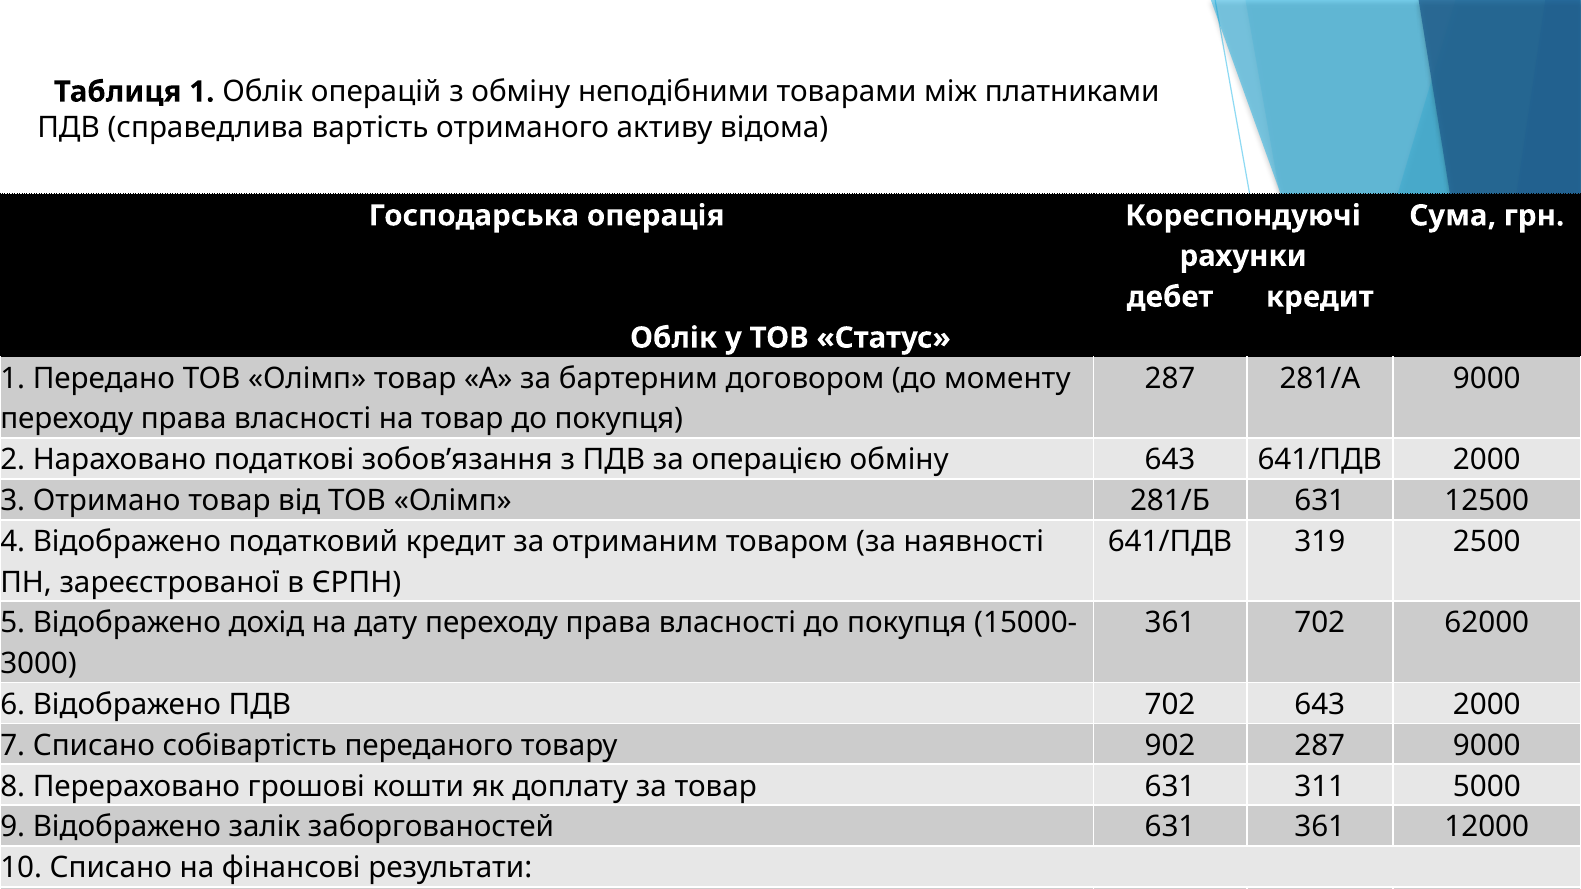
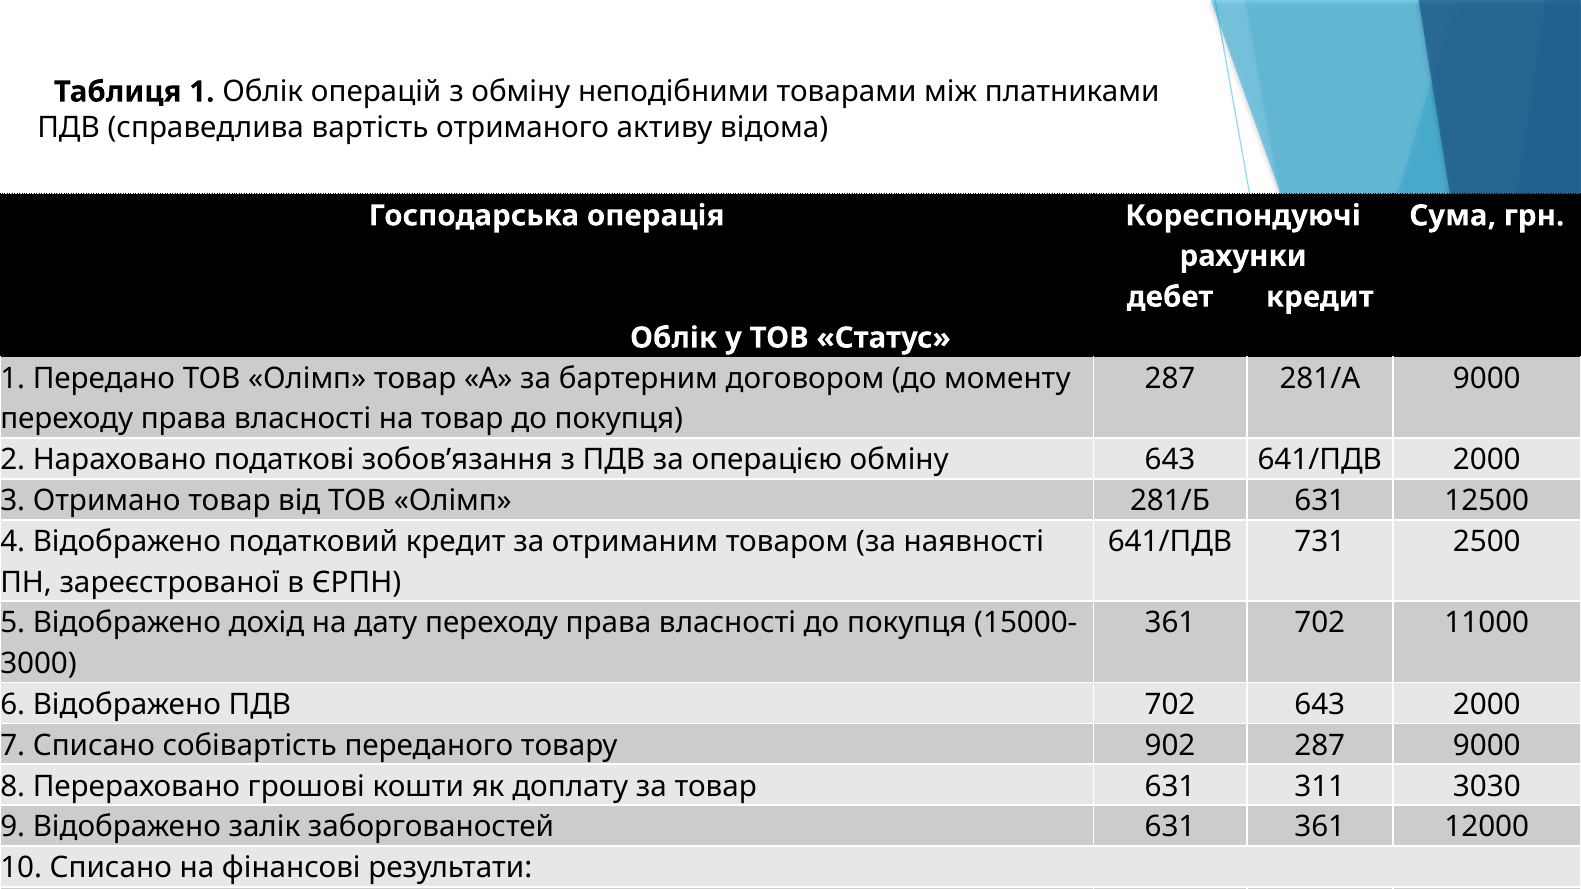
319: 319 -> 731 (1320, 542)
62000: 62000 -> 11000 (1487, 623)
5000: 5000 -> 3030 (1487, 787)
